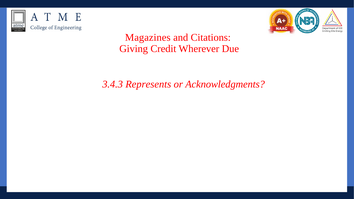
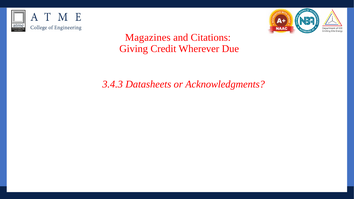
Represents: Represents -> Datasheets (148, 84)
